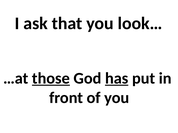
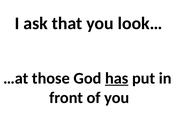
those underline: present -> none (51, 79)
